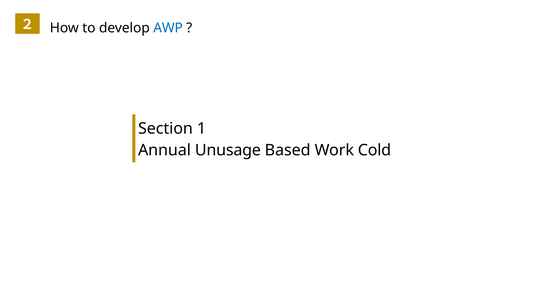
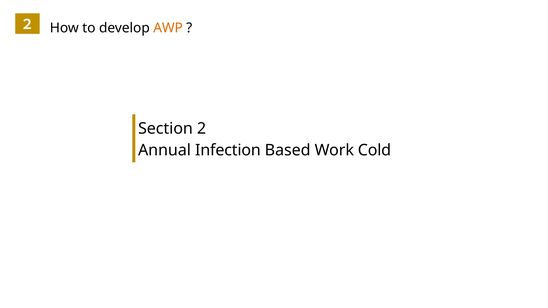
AWP colour: blue -> orange (168, 28)
1: 1 -> 2 (202, 129)
Unusage: Unusage -> Infection (228, 150)
